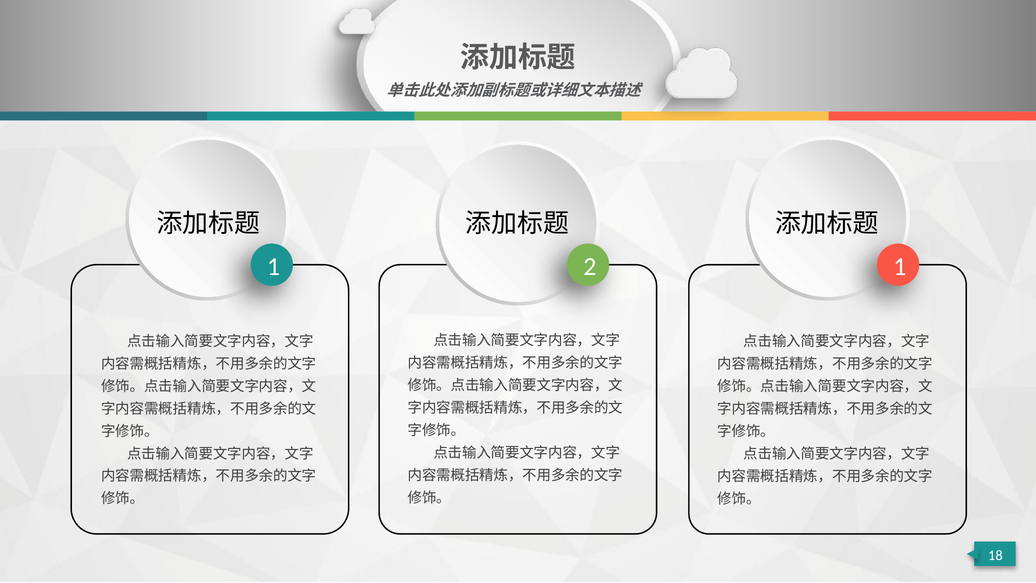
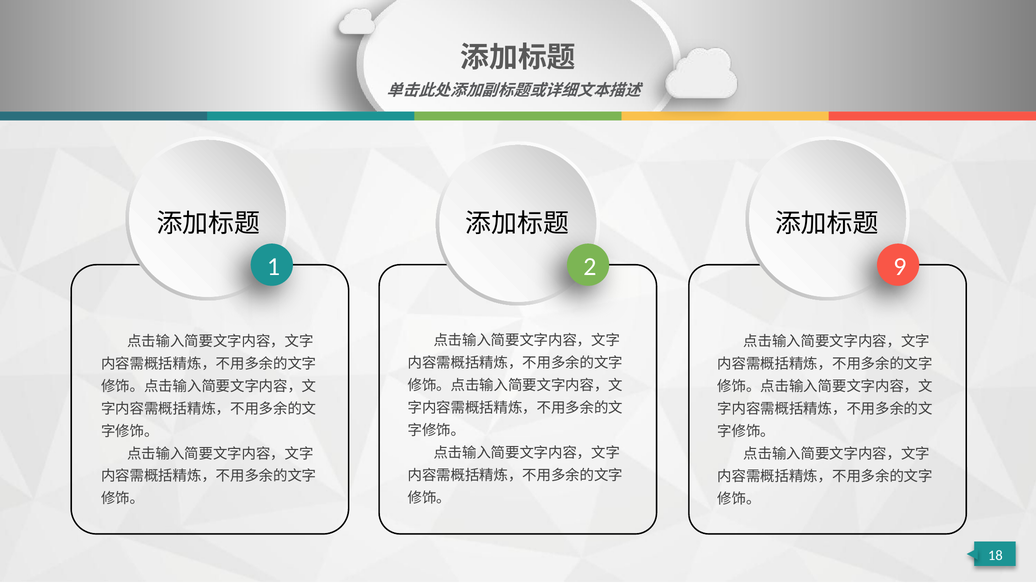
2 1: 1 -> 9 (900, 266)
